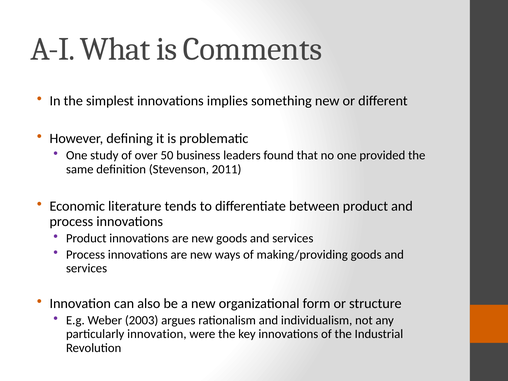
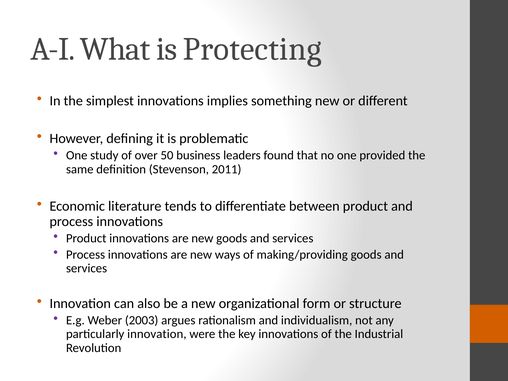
Comments: Comments -> Protecting (252, 49)
